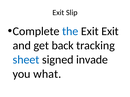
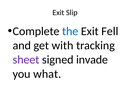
Exit Exit: Exit -> Fell (110, 31)
back: back -> with (63, 46)
sheet colour: blue -> purple (26, 60)
